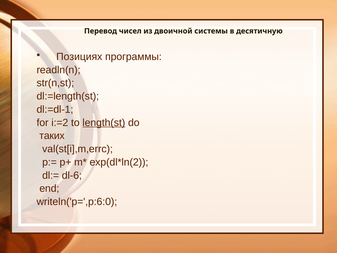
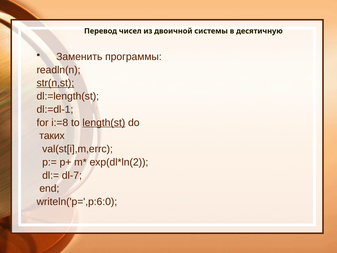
Позициях: Позициях -> Заменить (79, 57)
str(n,st underline: none -> present (55, 83)
i:=2: i:=2 -> i:=8 (60, 122)
dl-6: dl-6 -> dl-7 (72, 175)
